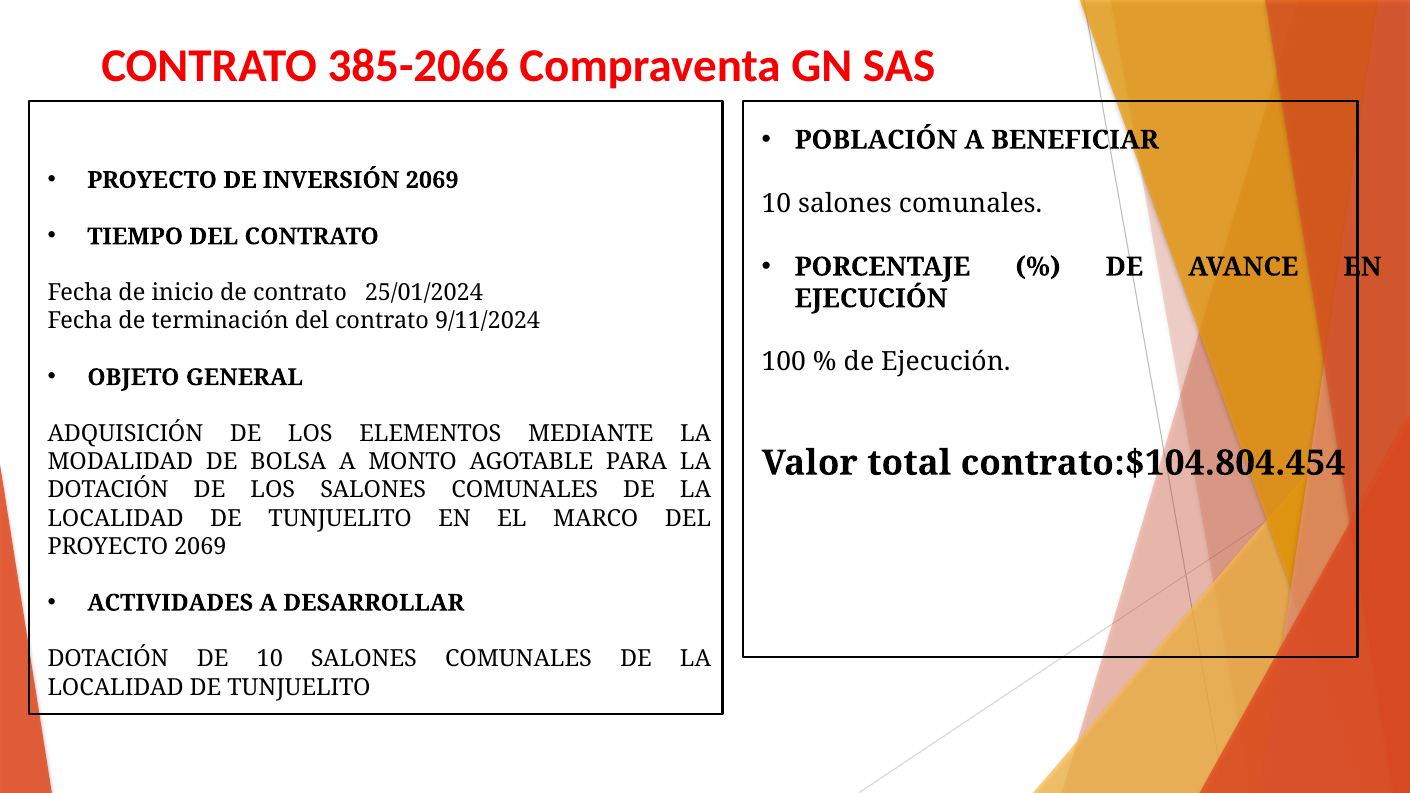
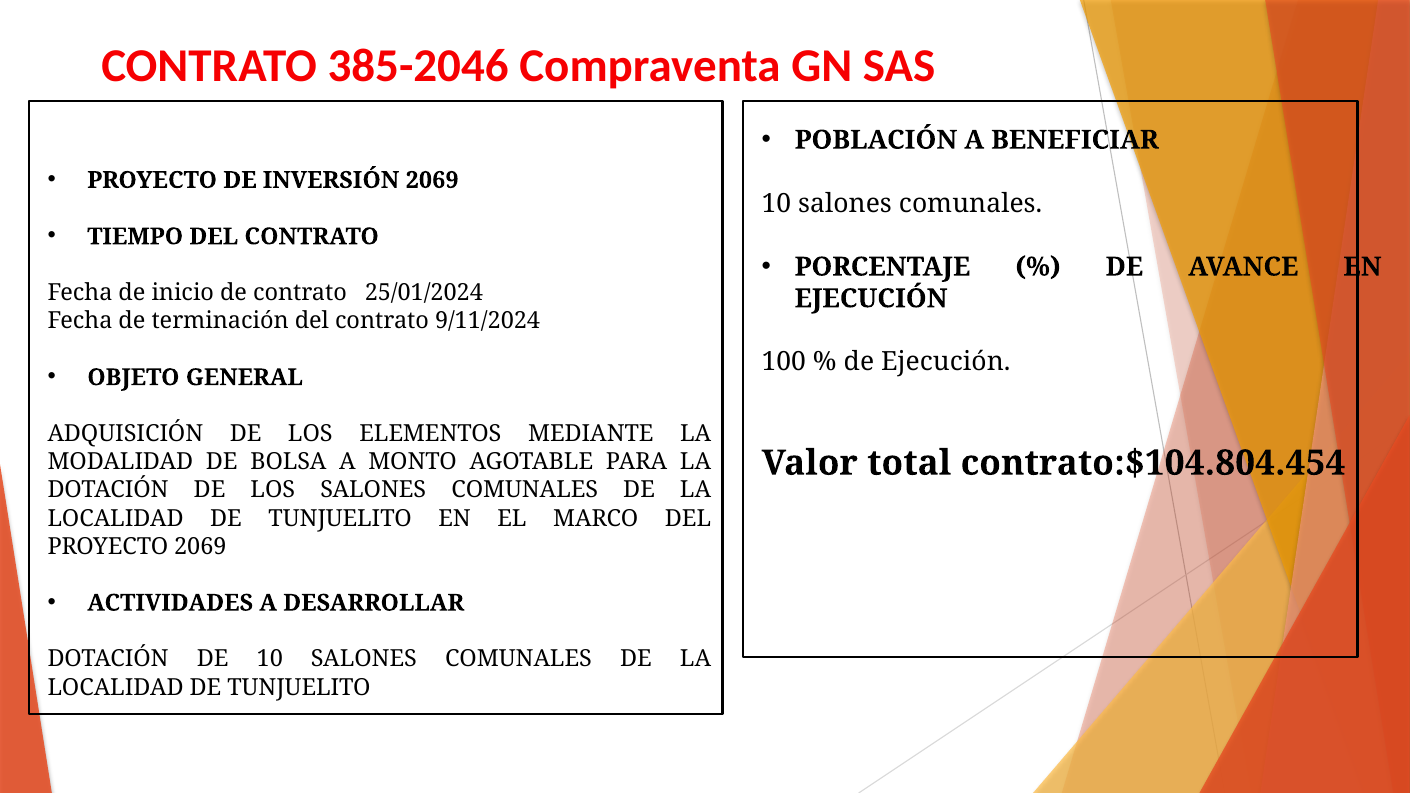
385-2066: 385-2066 -> 385-2046 (418, 66)
